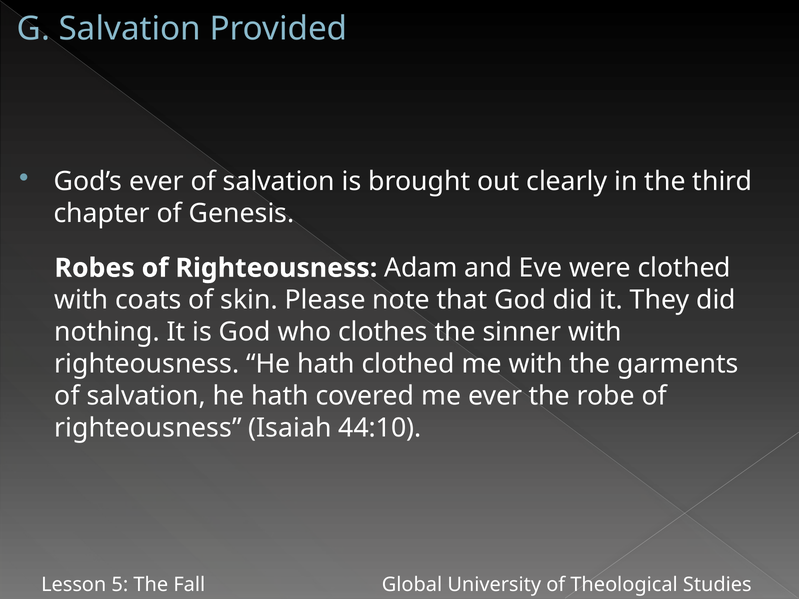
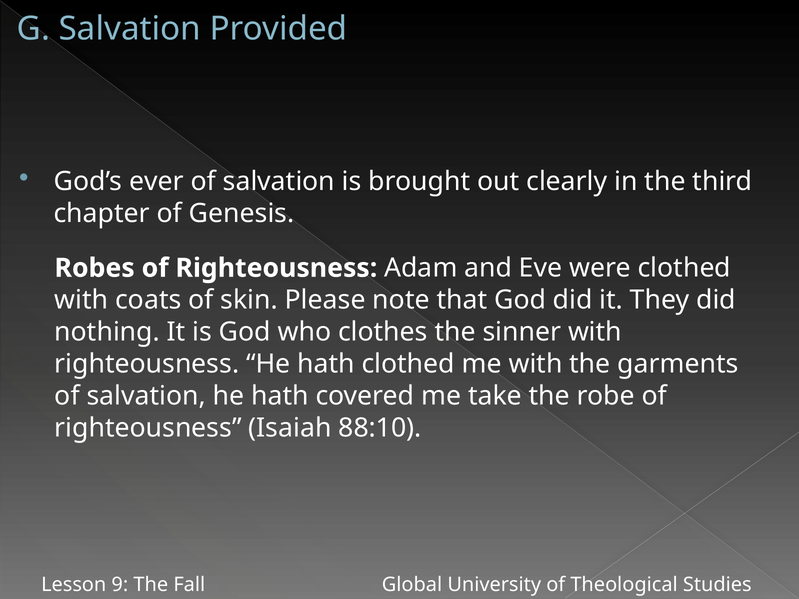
me ever: ever -> take (495, 396)
44:10: 44:10 -> 88:10 (380, 428)
5: 5 -> 9 (120, 585)
